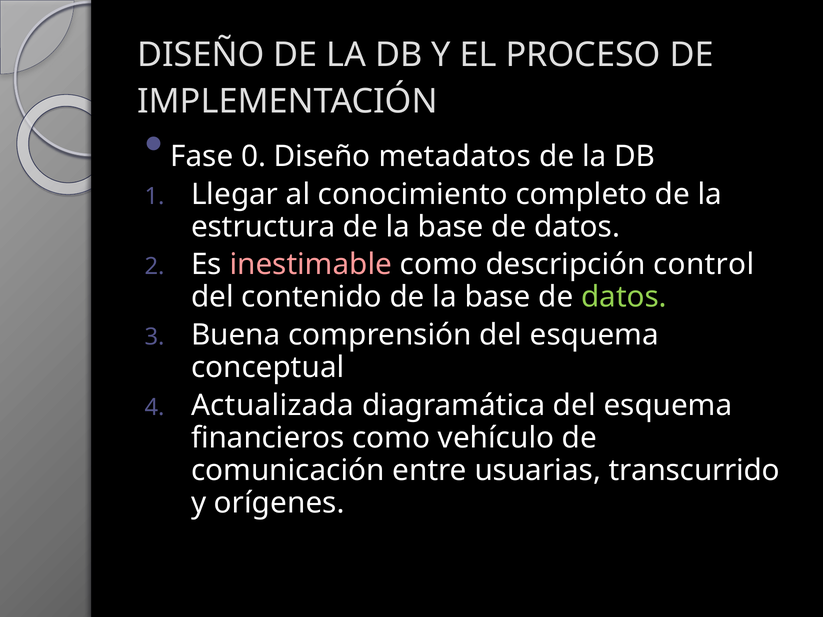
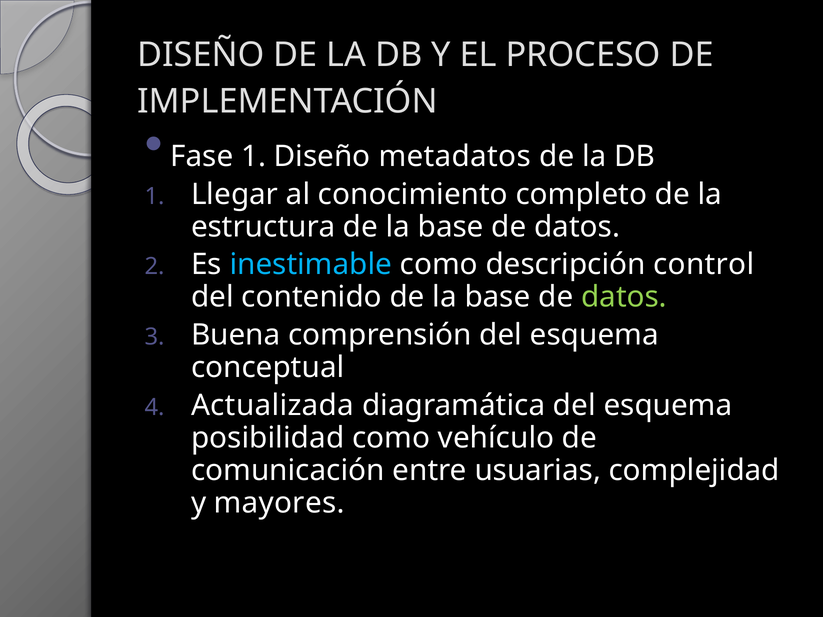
Fase 0: 0 -> 1 (254, 156)
inestimable colour: pink -> light blue (311, 265)
financieros: financieros -> posibilidad (268, 438)
transcurrido: transcurrido -> complejidad (694, 470)
orígenes: orígenes -> mayores (279, 503)
